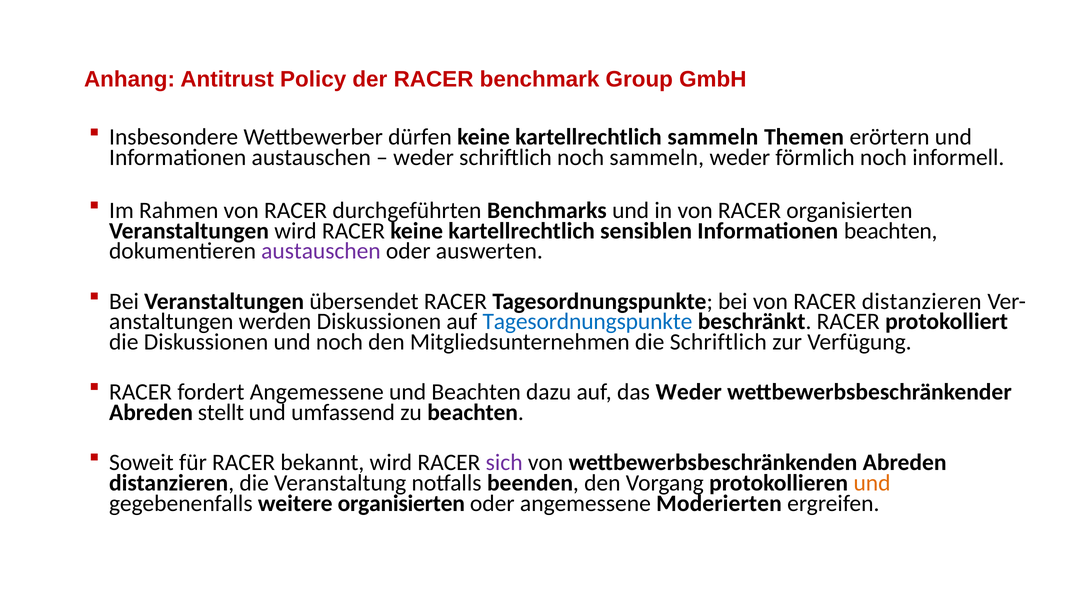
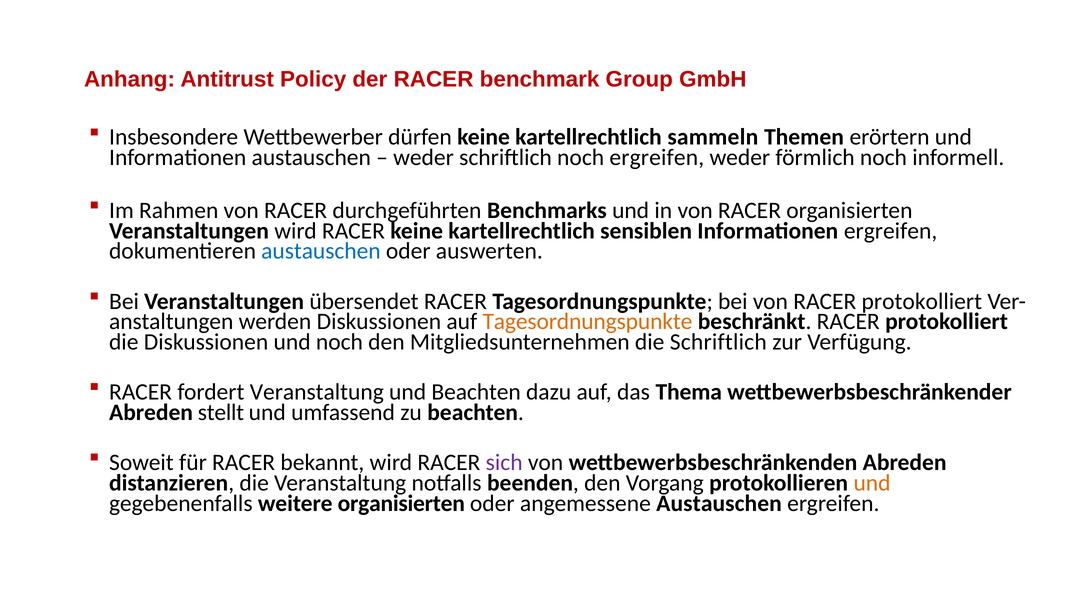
noch sammeln: sammeln -> ergreifen (657, 158)
Informationen beachten: beachten -> ergreifen (891, 231)
austauschen colour: purple -> blue (321, 251)
von RACER distanzieren: distanzieren -> protokolliert (922, 301)
Tagesordnungspunkte colour: blue -> orange (587, 322)
fordert Angemessene: Angemessene -> Veranstaltung (317, 392)
das Weder: Weder -> Thema (689, 392)
angemessene Moderierten: Moderierten -> Austauschen (719, 504)
